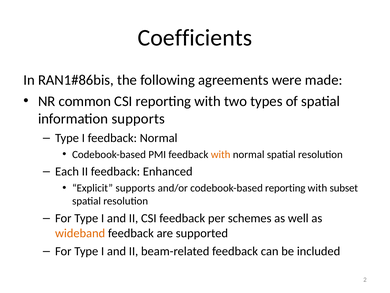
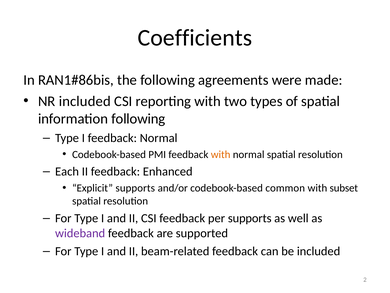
NR common: common -> included (85, 101)
information supports: supports -> following (138, 119)
codebook-based reporting: reporting -> common (285, 188)
per schemes: schemes -> supports (250, 218)
wideband colour: orange -> purple (80, 233)
